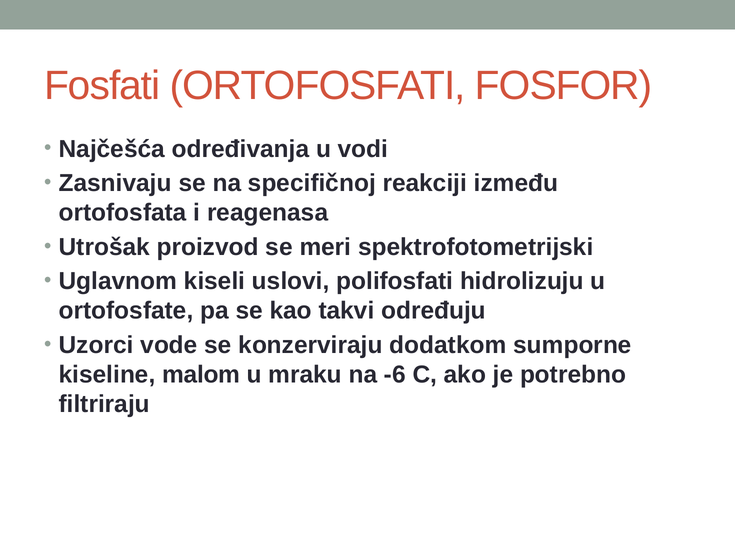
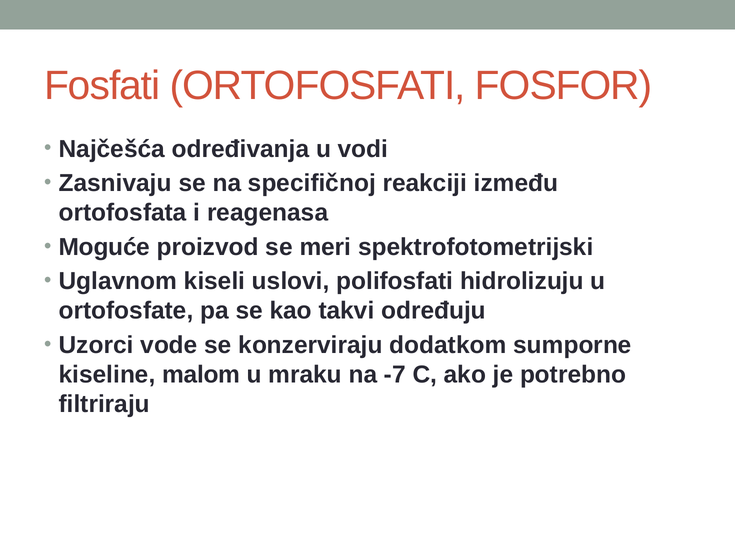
Utrošak: Utrošak -> Moguće (104, 247)
-6: -6 -> -7 (395, 374)
